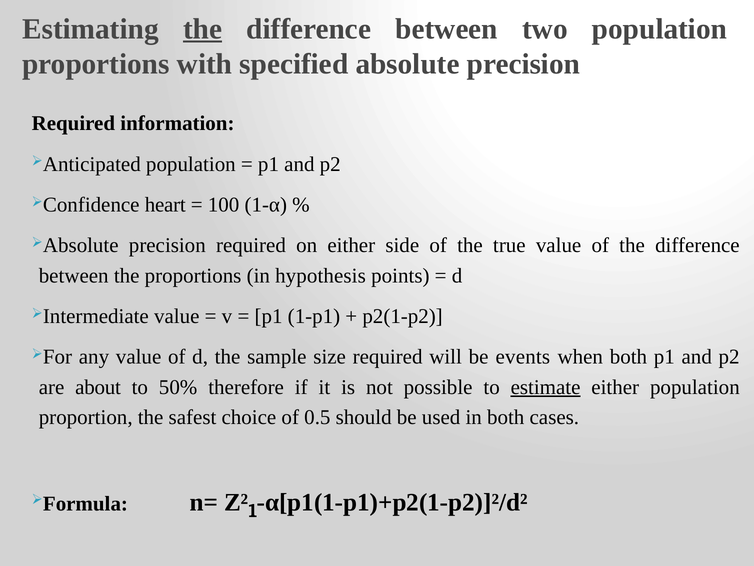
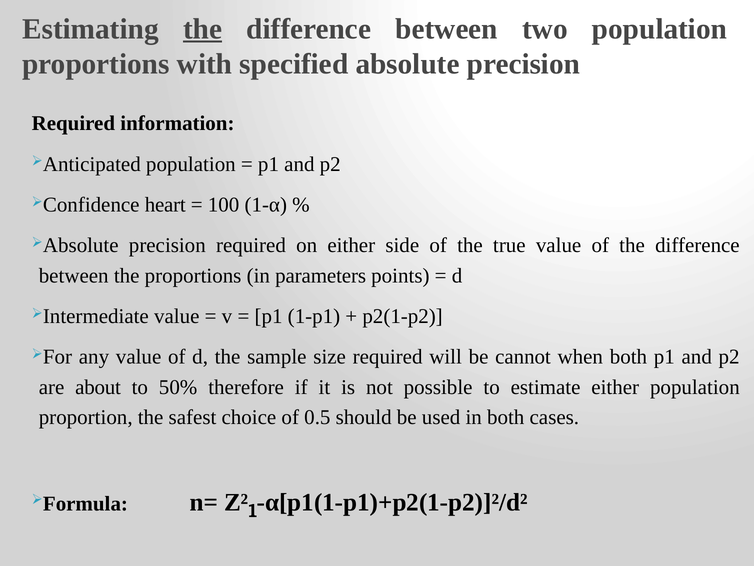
hypothesis: hypothesis -> parameters (321, 275)
events: events -> cannot (523, 357)
estimate underline: present -> none (546, 387)
